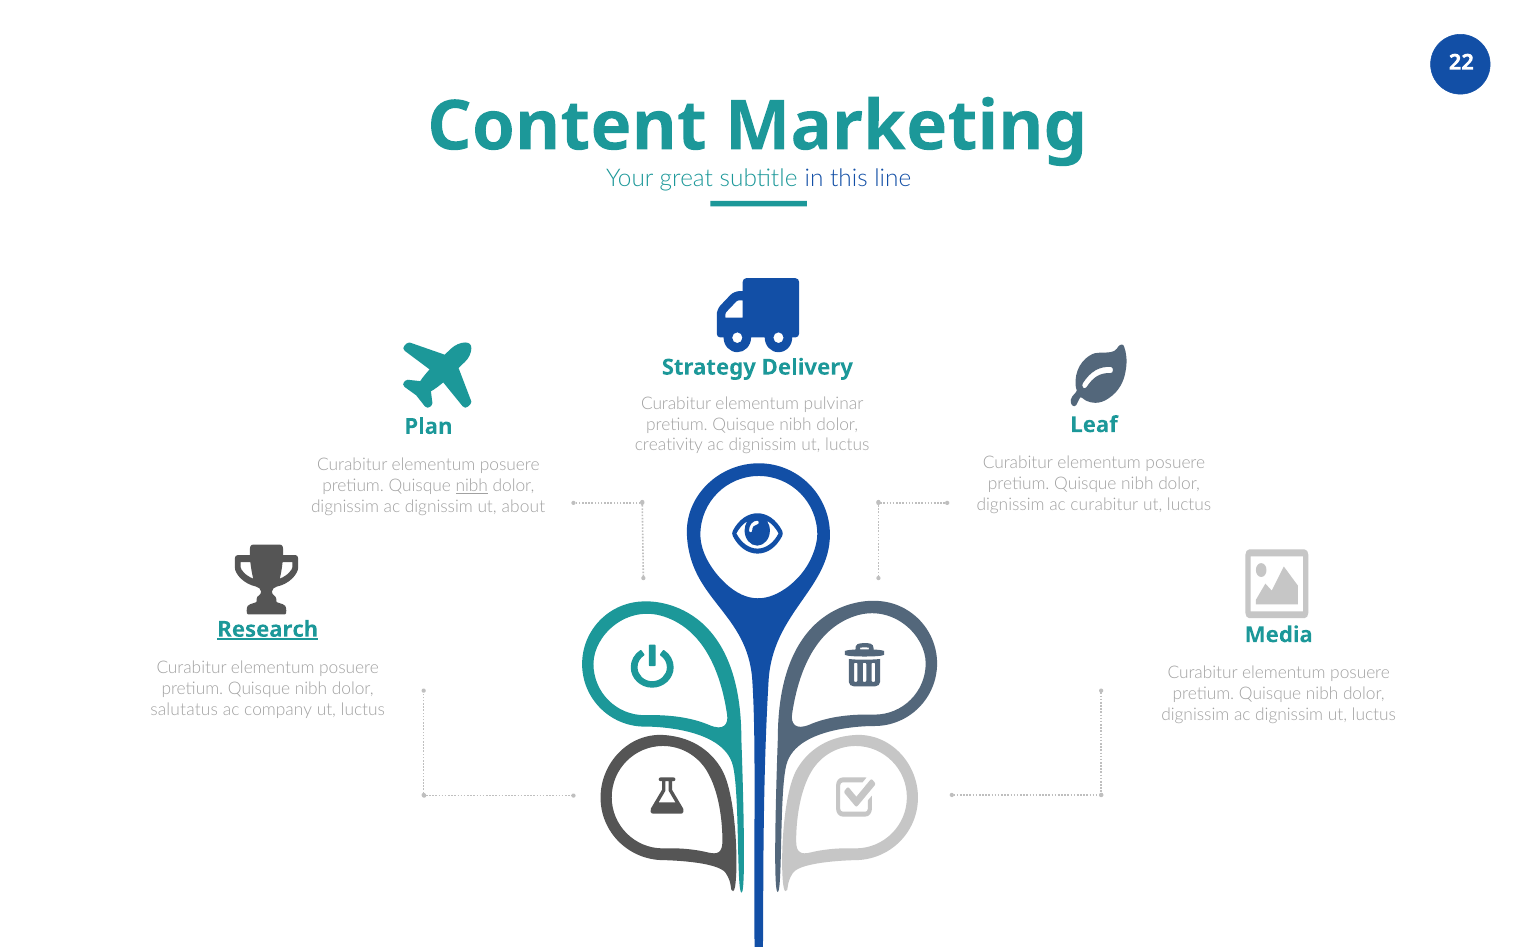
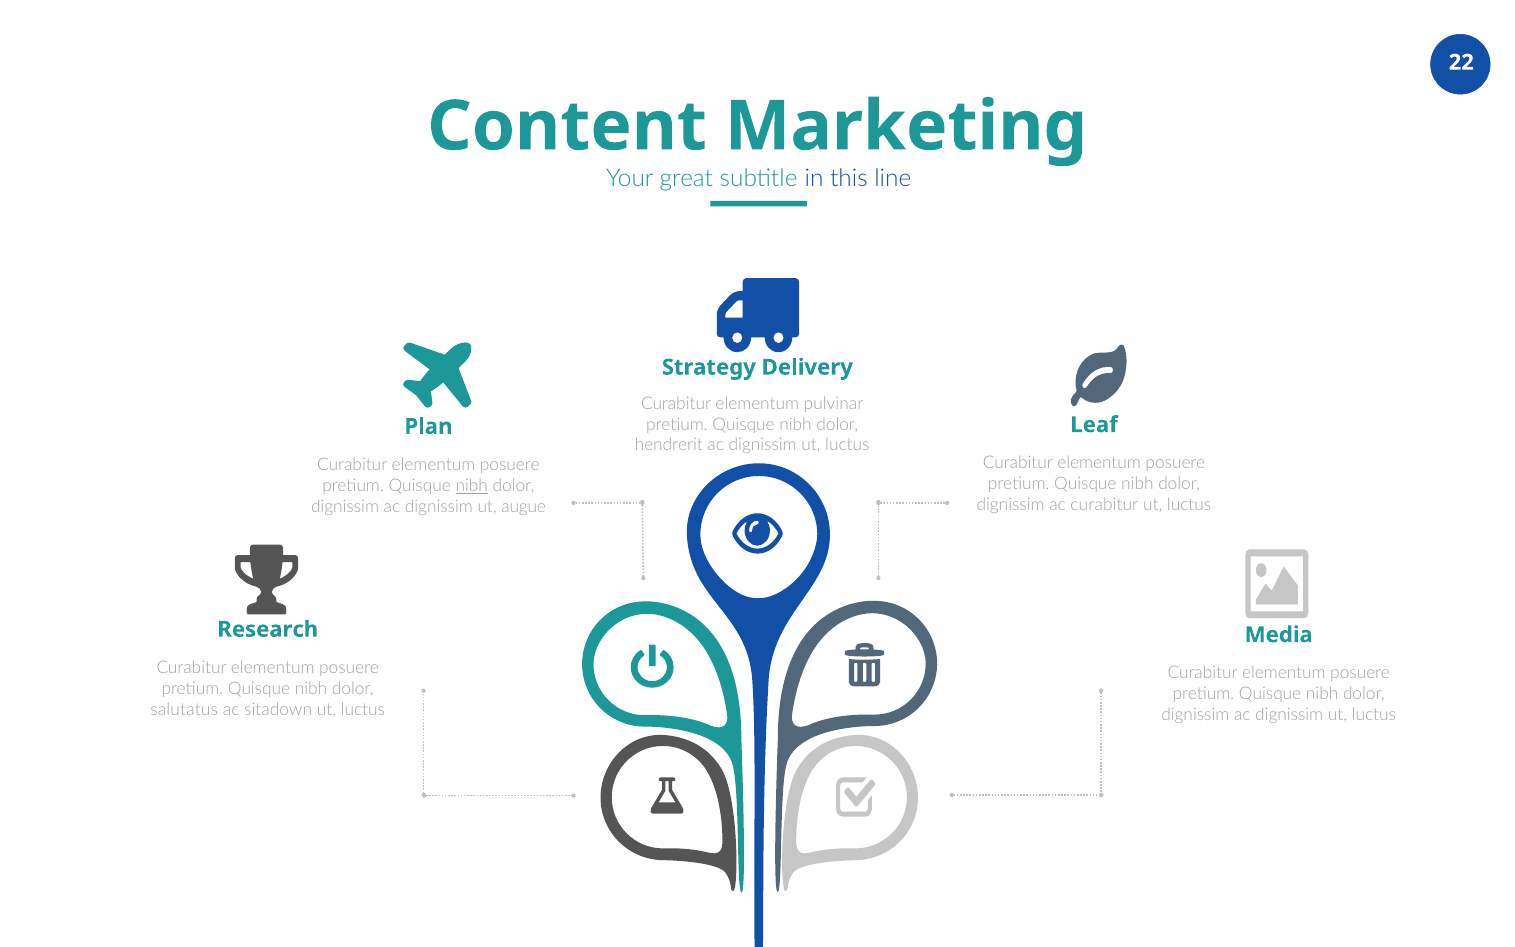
creativity: creativity -> hendrerit (669, 445)
about: about -> augue (524, 506)
Research underline: present -> none (268, 629)
company: company -> sitadown (278, 709)
